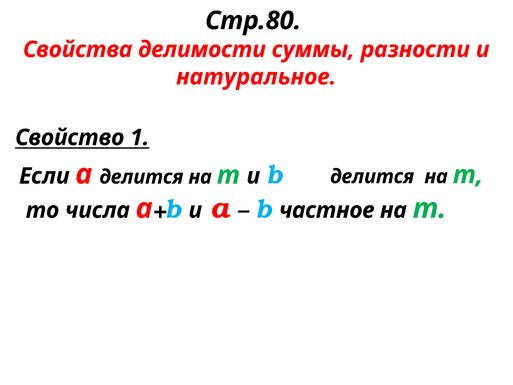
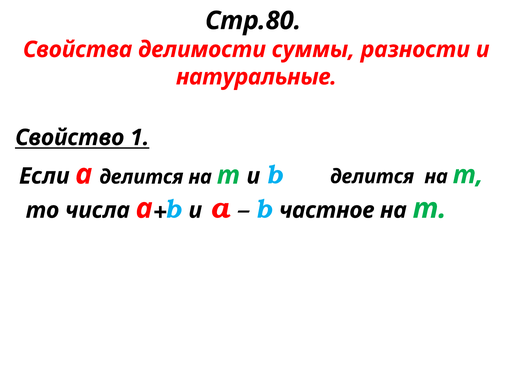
натуральное: натуральное -> натуральные (256, 77)
